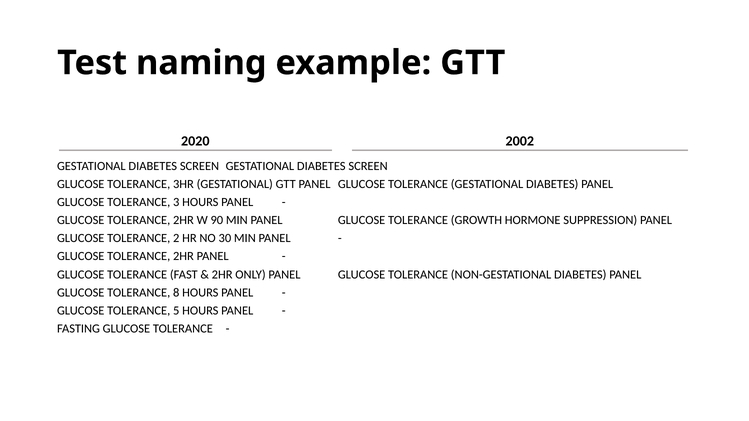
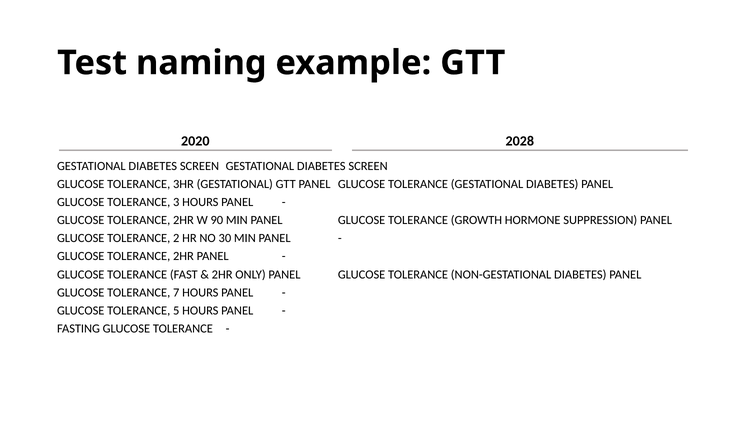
2002: 2002 -> 2028 (520, 141)
8: 8 -> 7 (176, 293)
